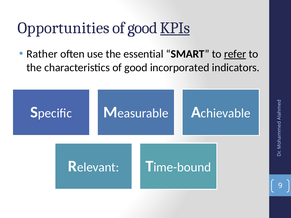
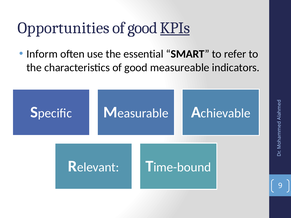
Rather: Rather -> Inform (42, 54)
refer underline: present -> none (235, 54)
incorporated: incorporated -> measureable (180, 68)
